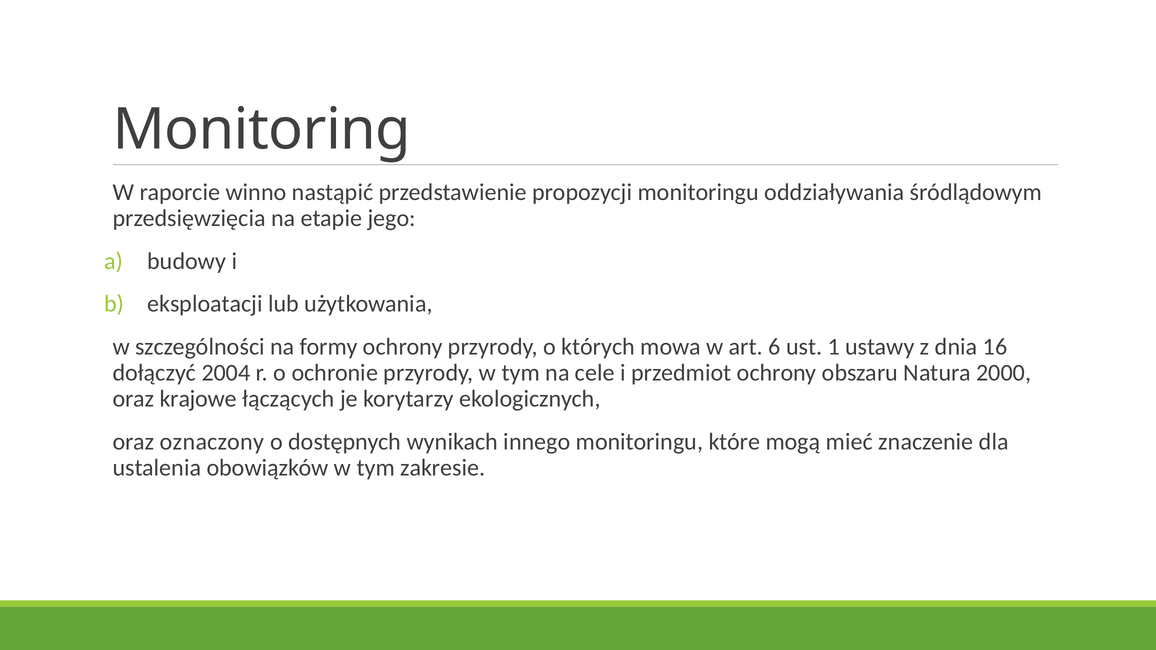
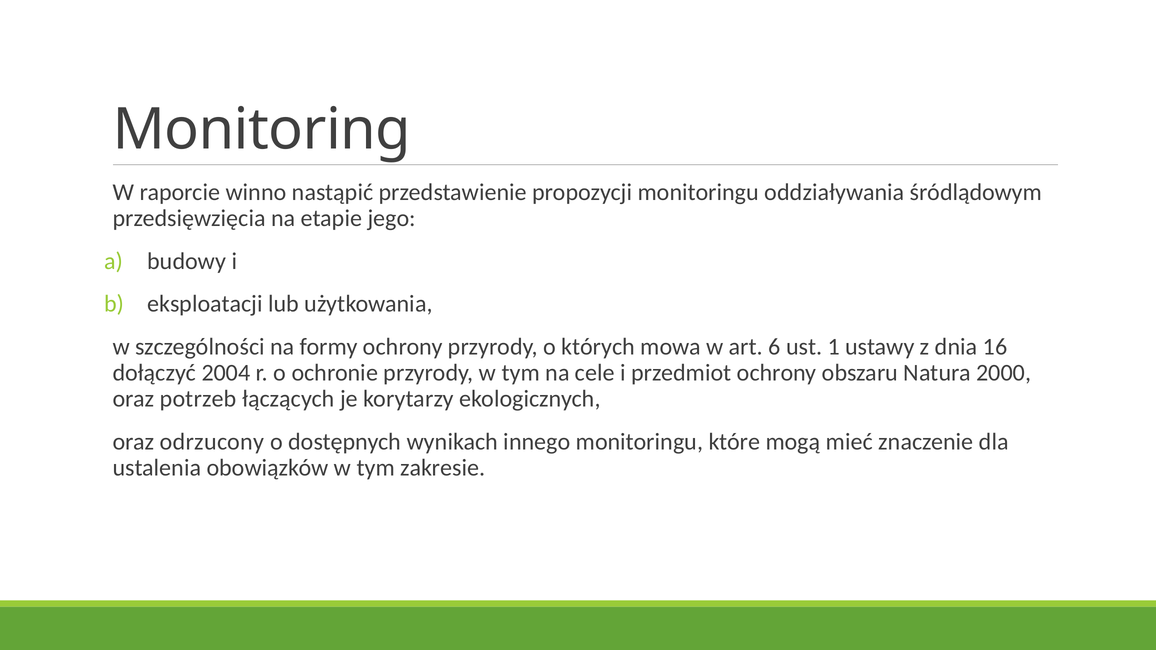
krajowe: krajowe -> potrzeb (198, 399)
oznaczony: oznaczony -> odrzucony (212, 442)
